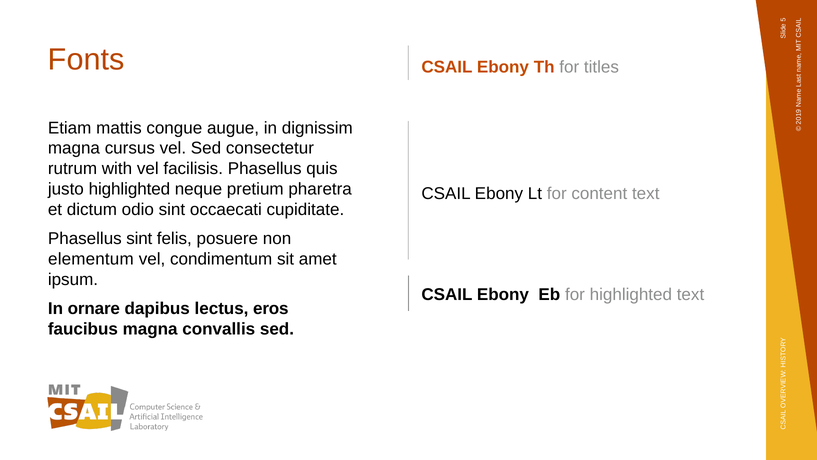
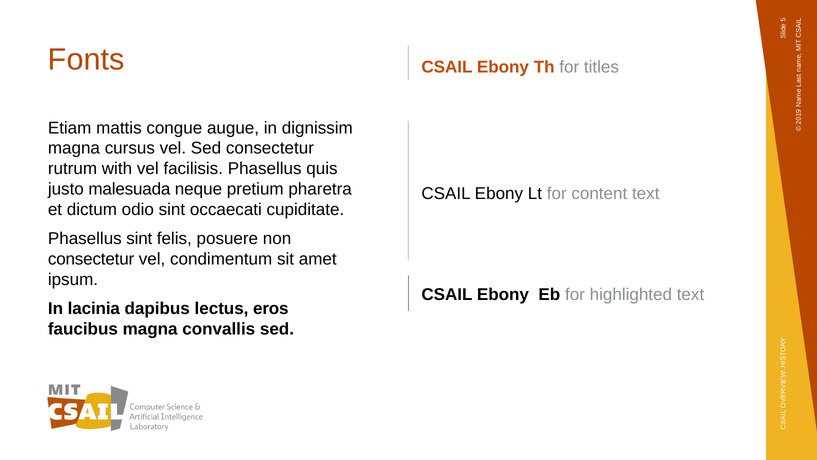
justo highlighted: highlighted -> malesuada (129, 189)
elementum: elementum -> consectetur (91, 259)
ornare: ornare -> lacinia (94, 308)
